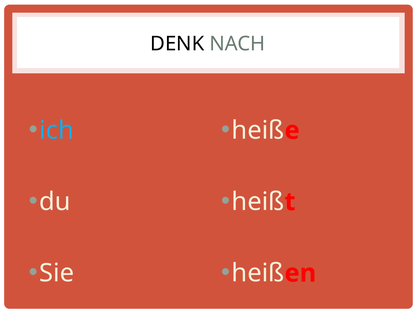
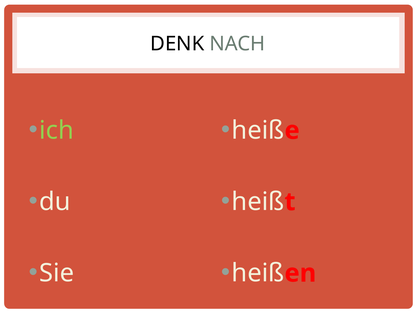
ich colour: light blue -> light green (57, 130)
